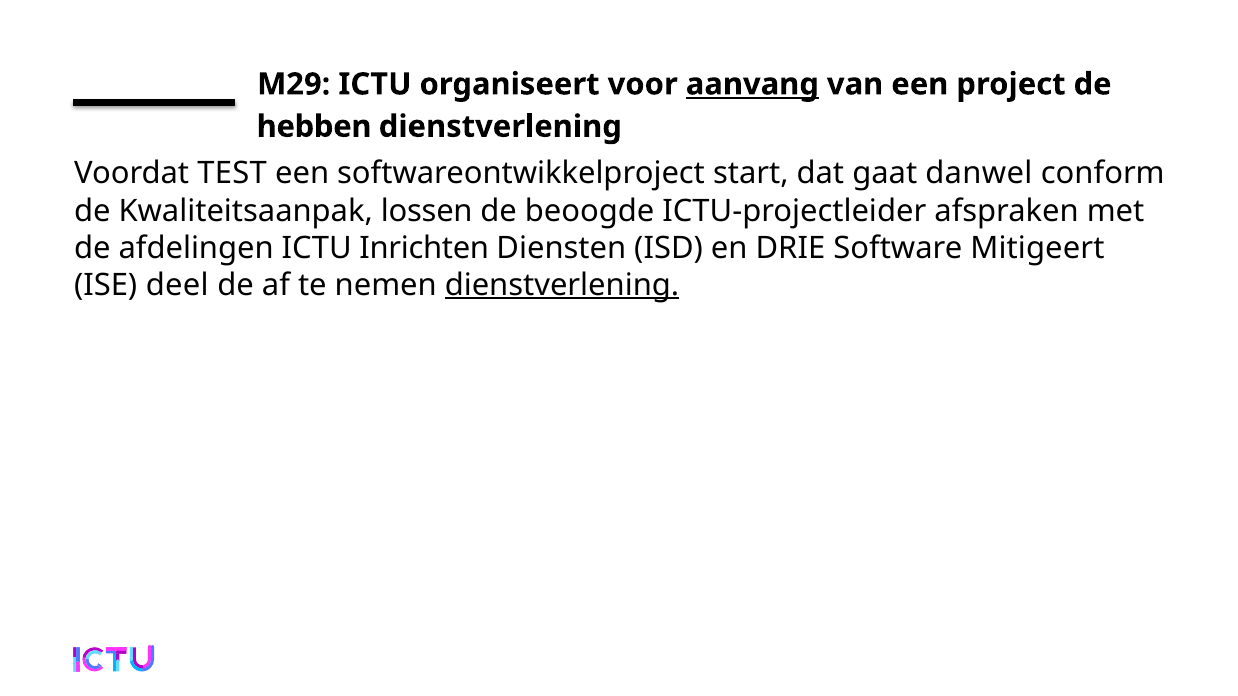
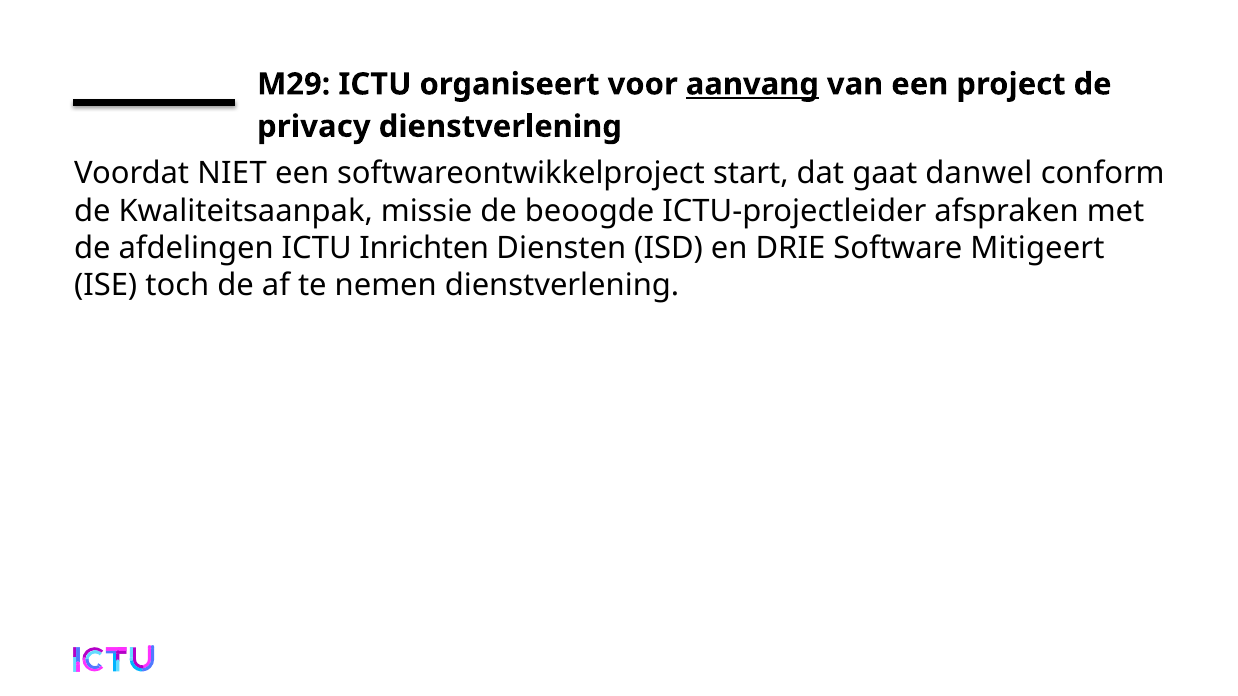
hebben: hebben -> privacy (314, 127)
TEST: TEST -> NIET (232, 174)
lossen: lossen -> missie (427, 211)
deel: deel -> toch (177, 285)
dienstverlening underline: present -> none (562, 285)
